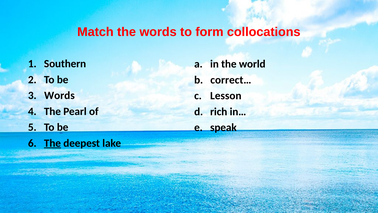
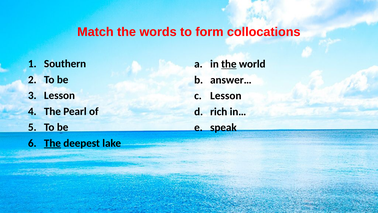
the underline: none -> present (229, 64)
correct…: correct… -> answer… (231, 80)
Words: Words -> Lesson (59, 95)
